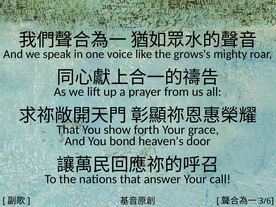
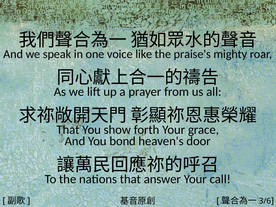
grows's: grows's -> praise's (192, 54)
